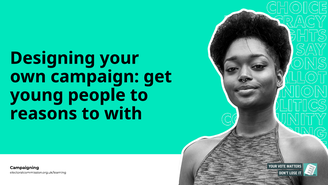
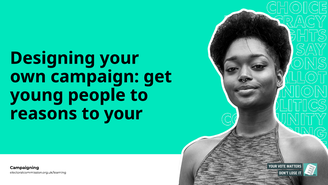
to with: with -> your (123, 113)
